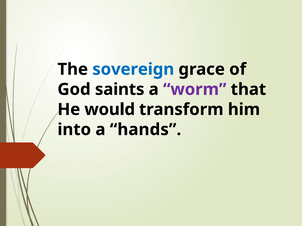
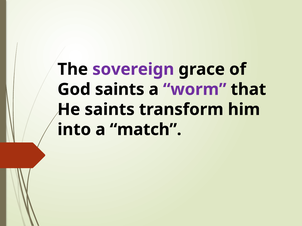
sovereign colour: blue -> purple (133, 69)
He would: would -> saints (110, 110)
hands: hands -> match (146, 130)
